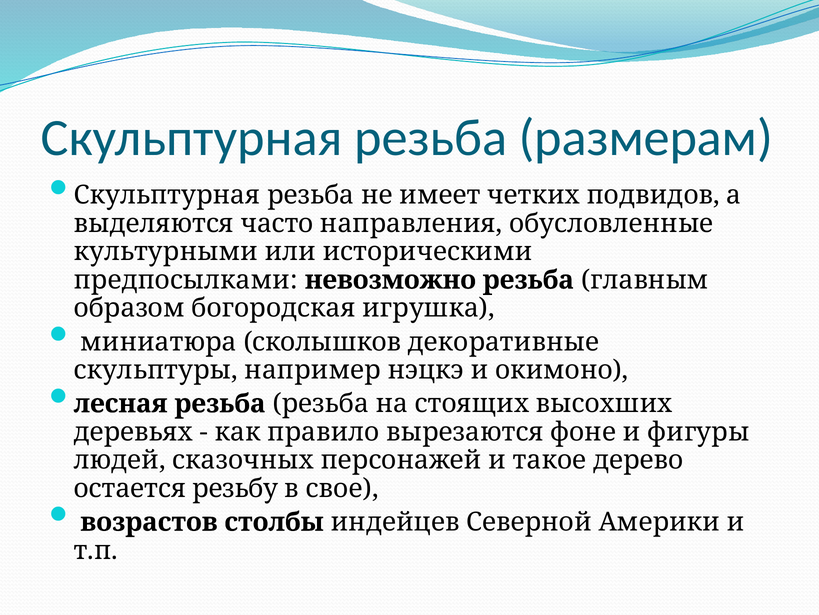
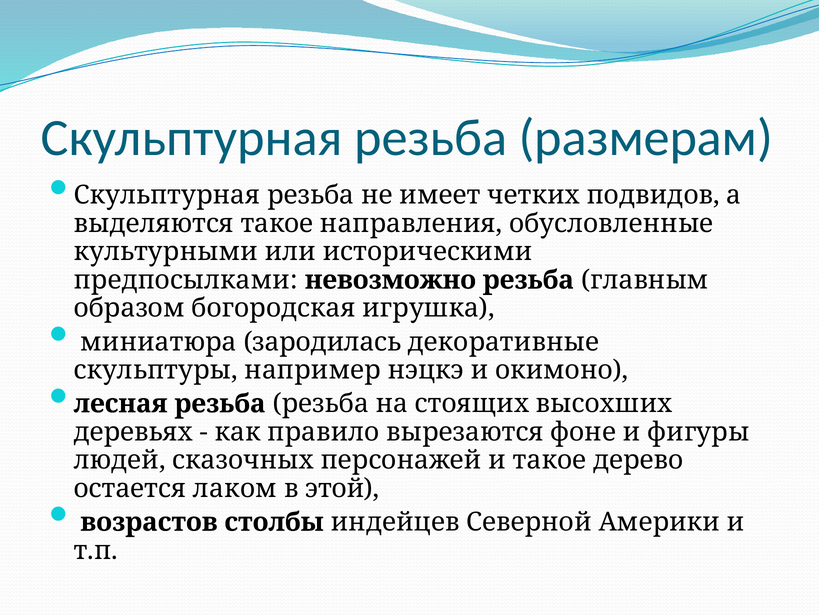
выделяются часто: часто -> такое (277, 223)
сколышков: сколышков -> зародилась (322, 341)
резьбу: резьбу -> лаком (235, 488)
свое: свое -> этой (342, 488)
